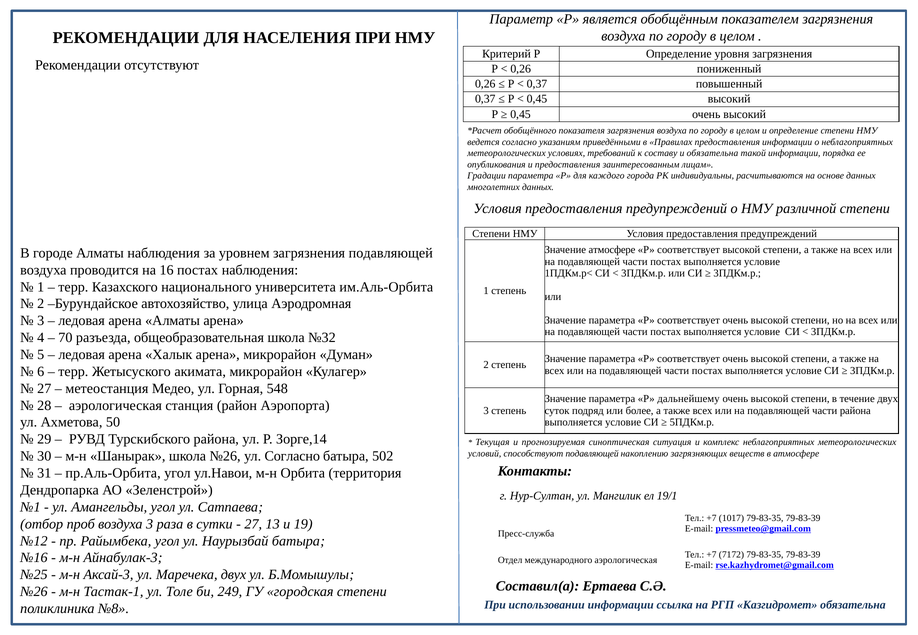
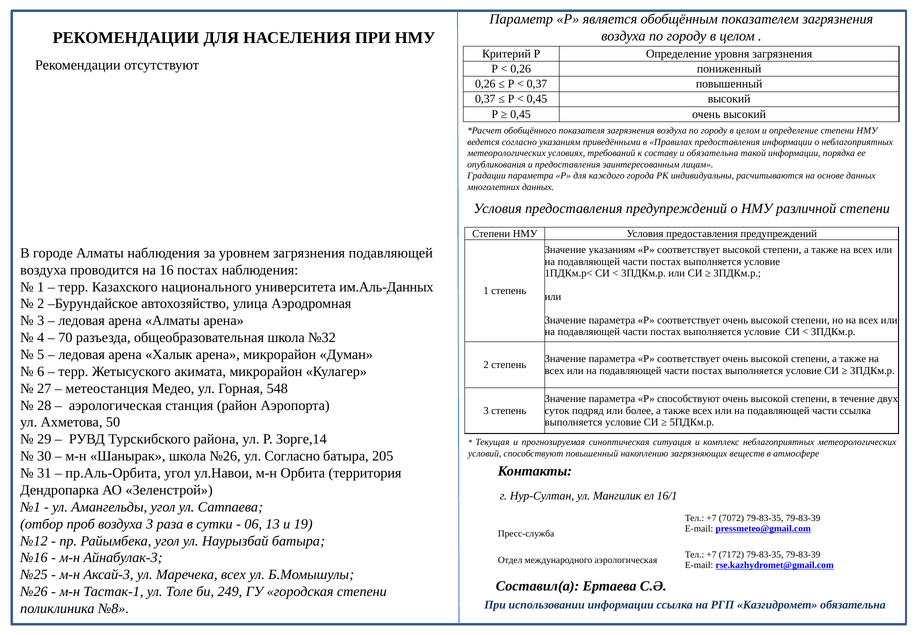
Значение атмосфере: атмосфере -> указаниям (612, 250)
им.Аль-Орбита: им.Аль-Орбита -> им.Аль-Данных (386, 287)
Р дальнейшему: дальнейшему -> способствуют (689, 399)
части района: района -> ссылка (855, 411)
способствуют подавляющей: подавляющей -> повышенный (592, 454)
502: 502 -> 205 (383, 457)
19/1: 19/1 -> 16/1 (667, 496)
1017: 1017 -> 7072 (731, 518)
27: 27 -> 06 (253, 524)
Маречека двух: двух -> всех (233, 575)
